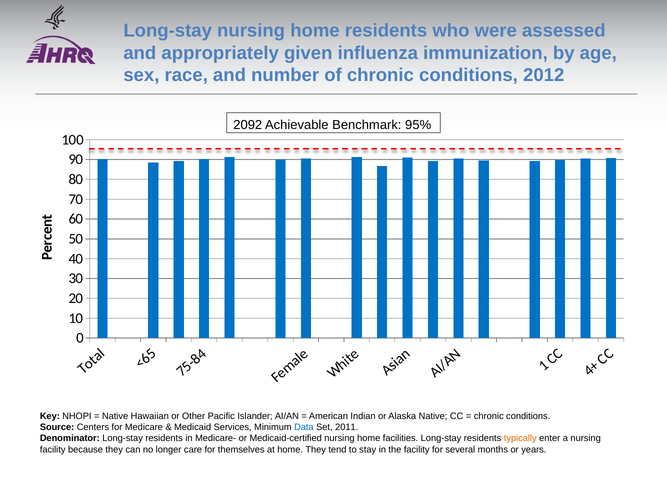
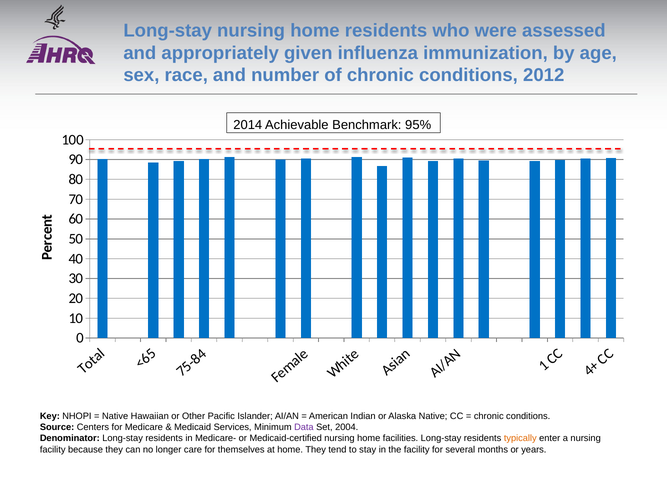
2092: 2092 -> 2014 (248, 125)
Data colour: blue -> purple (304, 427)
2011: 2011 -> 2004 (347, 427)
